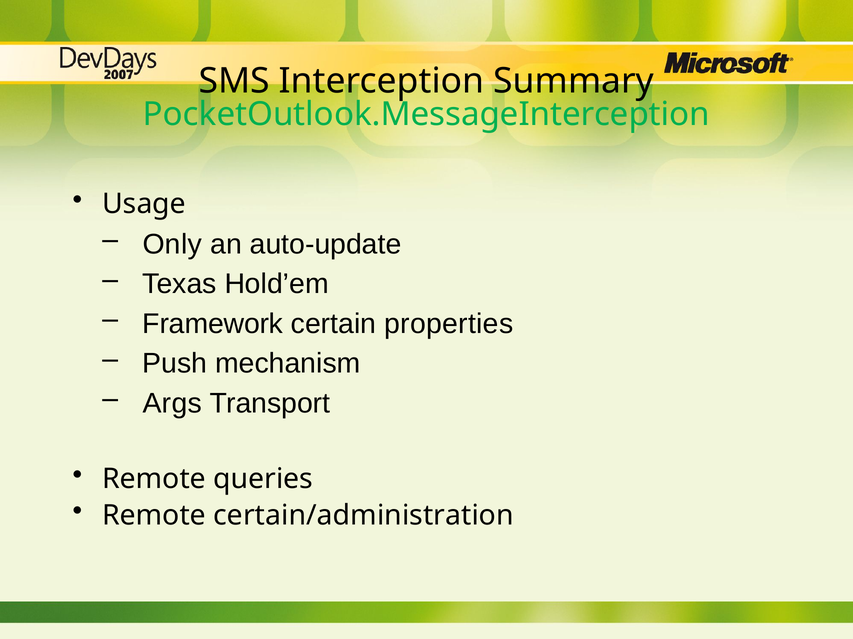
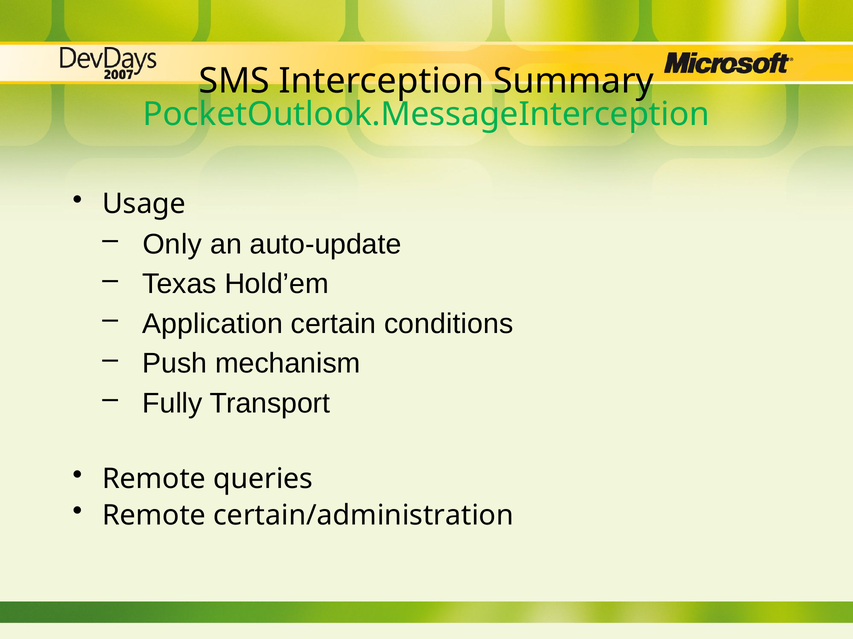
Framework: Framework -> Application (213, 324)
properties: properties -> conditions (449, 324)
Args: Args -> Fully (172, 404)
